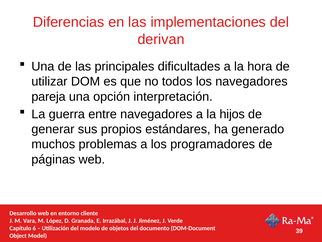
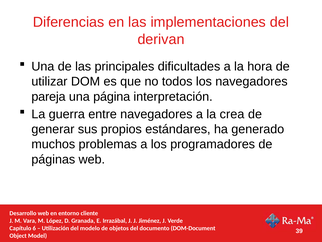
opción: opción -> página (112, 96)
hijos: hijos -> crea (232, 114)
